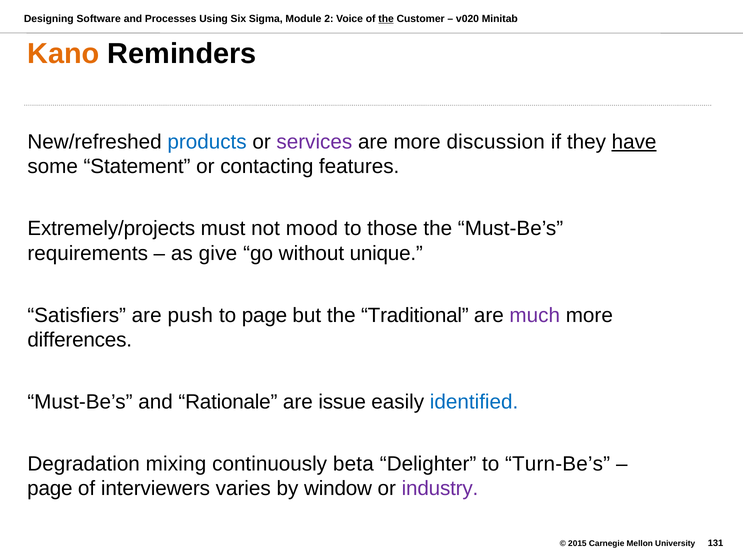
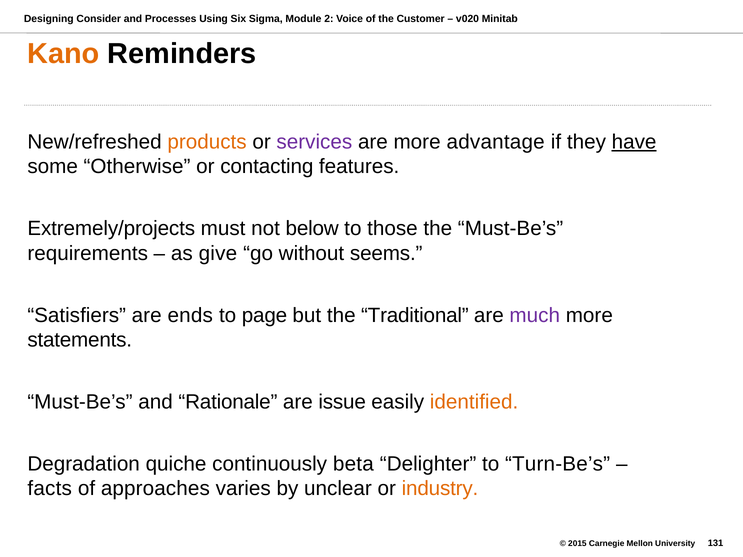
Software: Software -> Consider (99, 19)
the underline: present -> none (386, 19)
products colour: blue -> orange (207, 142)
discussion: discussion -> advantage (496, 142)
Statement: Statement -> Otherwise (137, 167)
mood: mood -> below (312, 229)
unique: unique -> seems (386, 253)
push: push -> ends (190, 315)
differences: differences -> statements (80, 340)
identified colour: blue -> orange (474, 402)
mixing: mixing -> quiche (176, 464)
page: page -> facts (50, 489)
interviewers: interviewers -> approaches (155, 489)
window: window -> unclear (338, 489)
industry colour: purple -> orange (440, 489)
